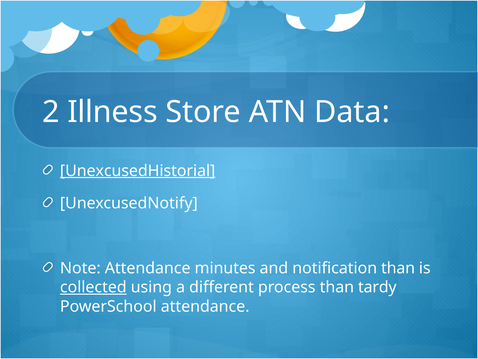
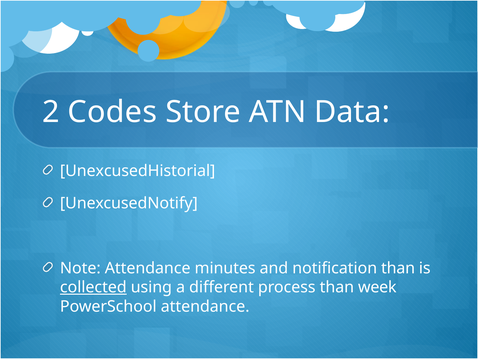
Illness: Illness -> Codes (112, 112)
UnexcusedHistorial underline: present -> none (138, 171)
tardy: tardy -> week (377, 287)
